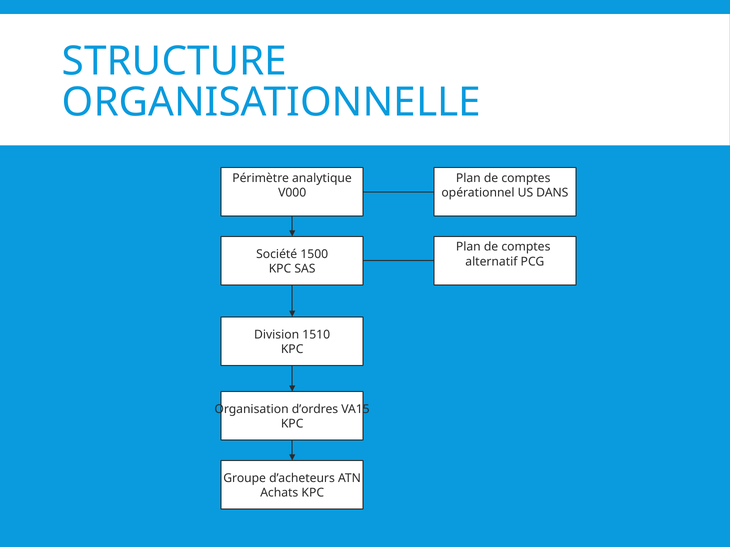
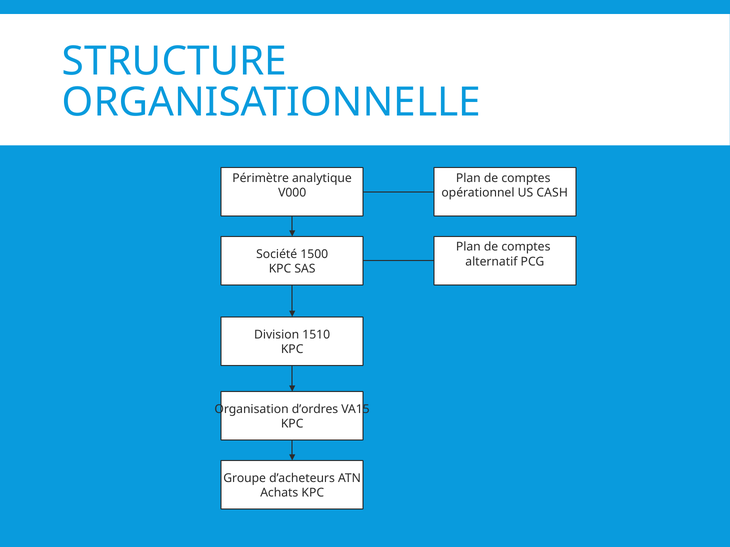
DANS: DANS -> CASH (552, 193)
